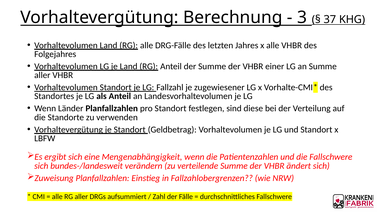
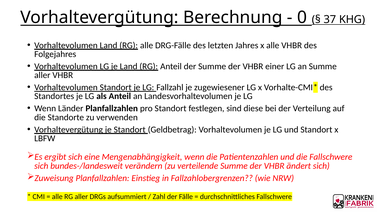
3: 3 -> 0 (302, 17)
